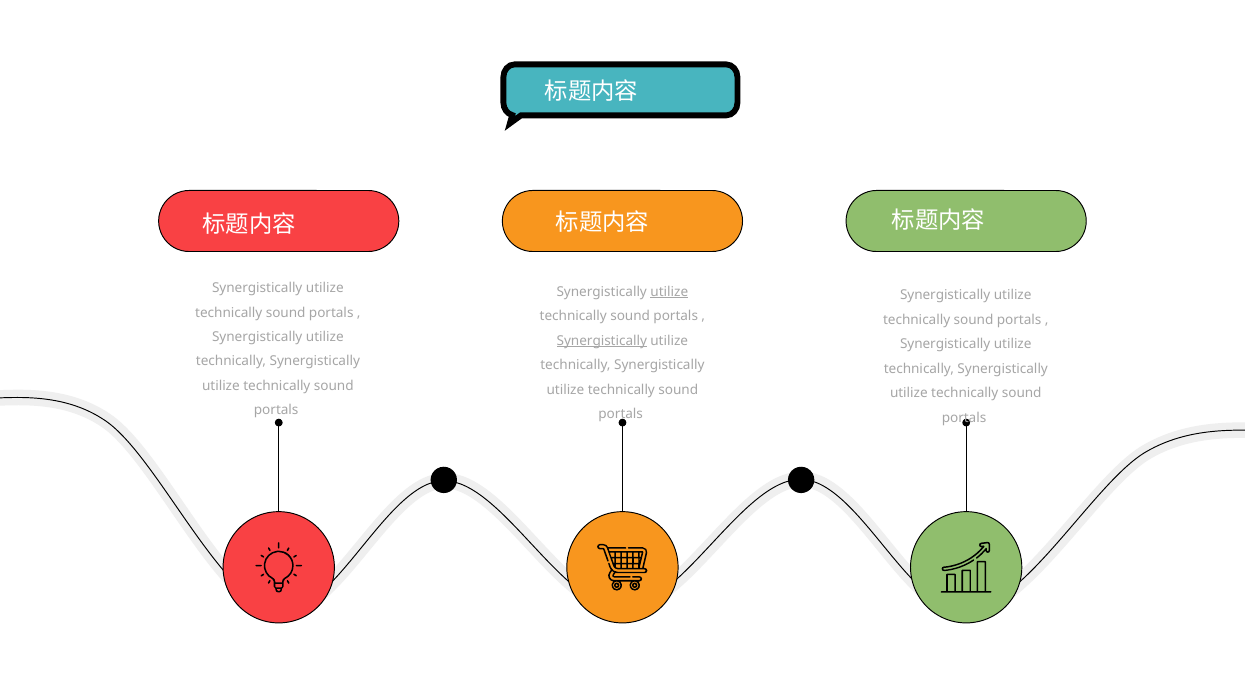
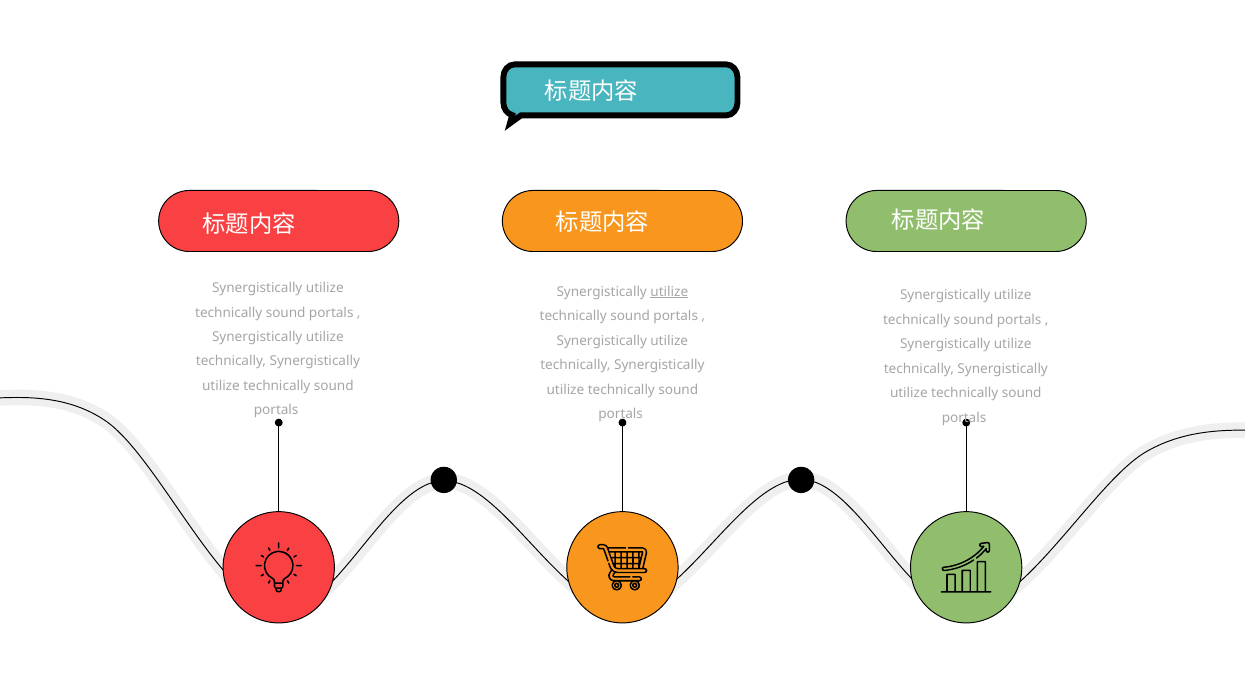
Synergistically underline: present -> none (602, 341)
